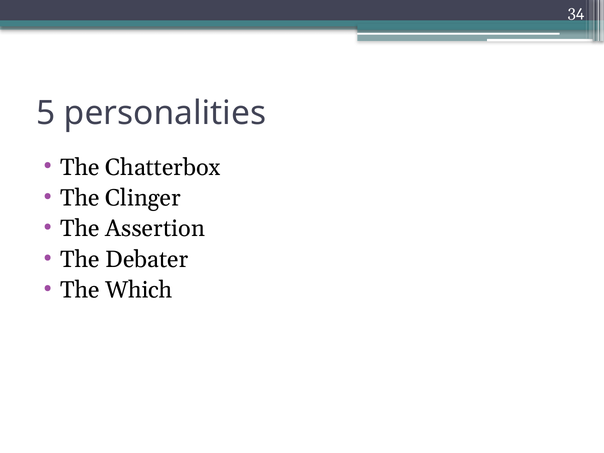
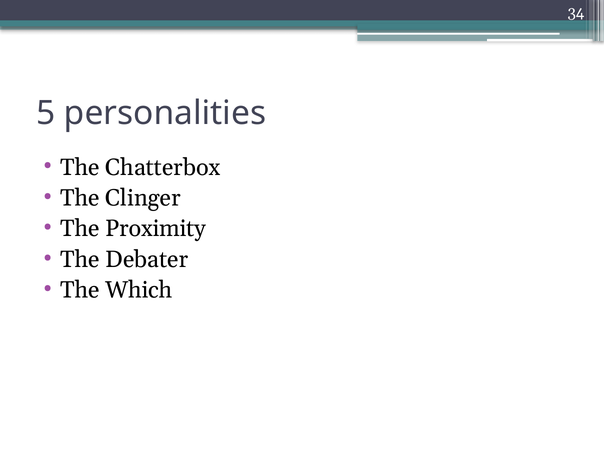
Assertion: Assertion -> Proximity (155, 229)
